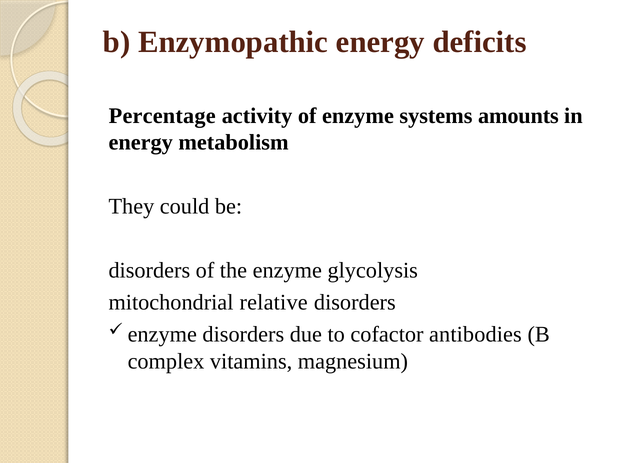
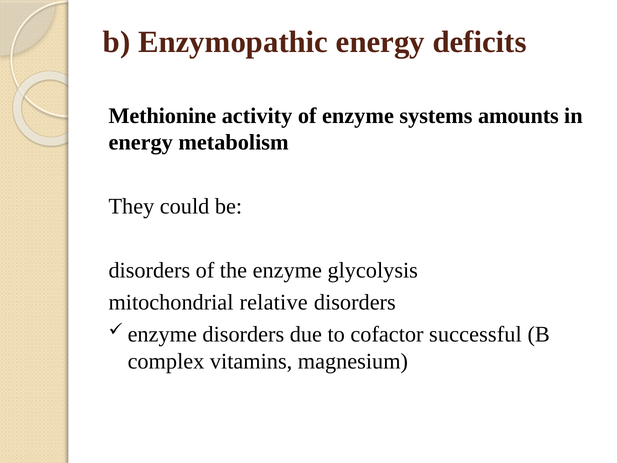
Percentage: Percentage -> Methionine (162, 116)
antibodies: antibodies -> successful (475, 334)
